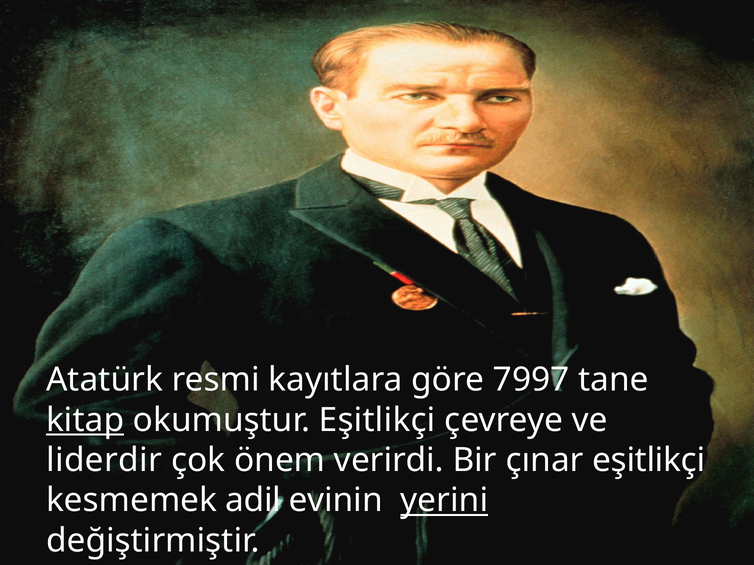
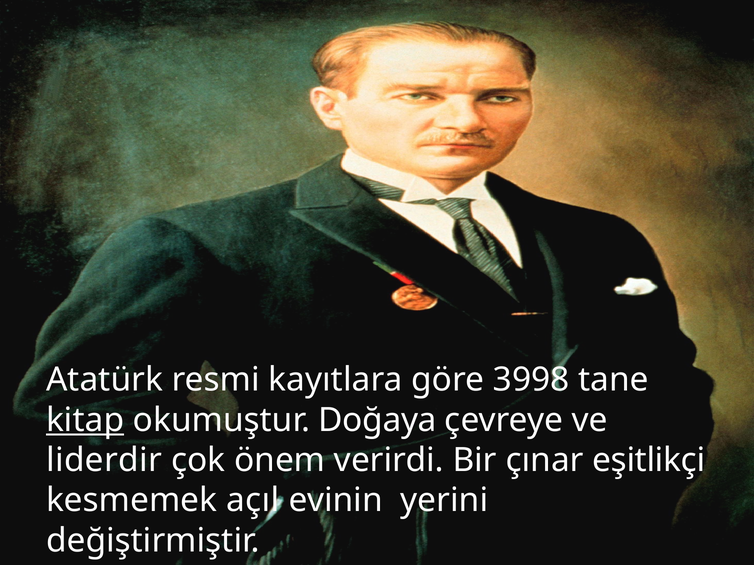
7997: 7997 -> 3998 (531, 380)
okumuştur Eşitlikçi: Eşitlikçi -> Doğaya (377, 420)
adil: adil -> açıl (253, 501)
yerini underline: present -> none (444, 501)
